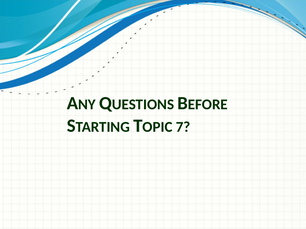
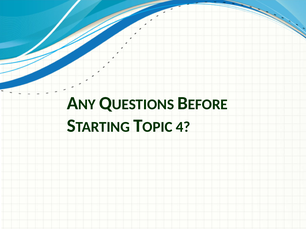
7: 7 -> 4 (183, 127)
